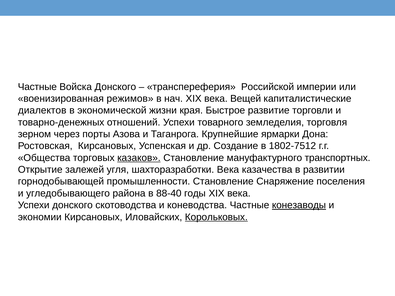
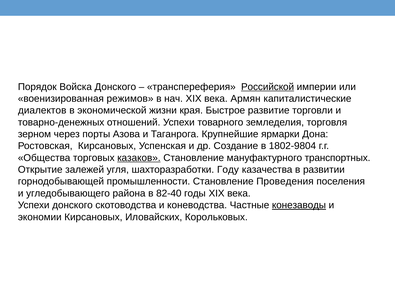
Частные: Частные -> Порядок (37, 87)
Российской underline: none -> present (268, 87)
Вещей: Вещей -> Армян (246, 99)
1802-7512: 1802-7512 -> 1802-9804 (292, 146)
шахторазработки Века: Века -> Году (228, 170)
Снаряжение: Снаряжение -> Проведения (285, 182)
88-40: 88-40 -> 82-40 (169, 193)
Корольковых underline: present -> none (216, 217)
